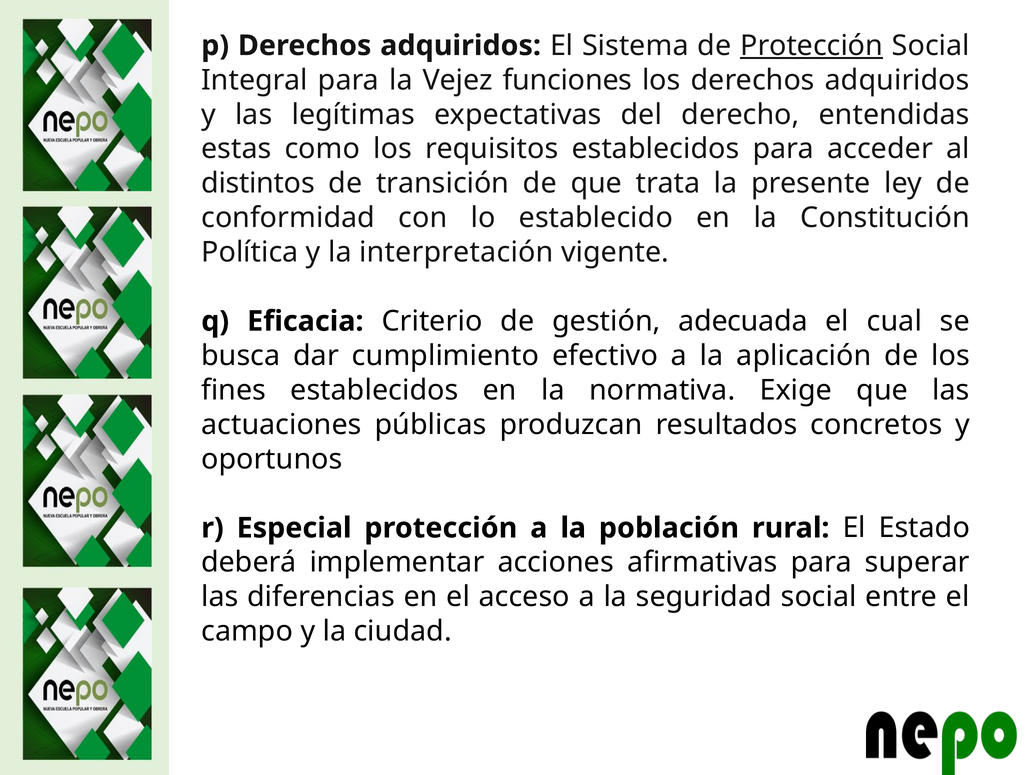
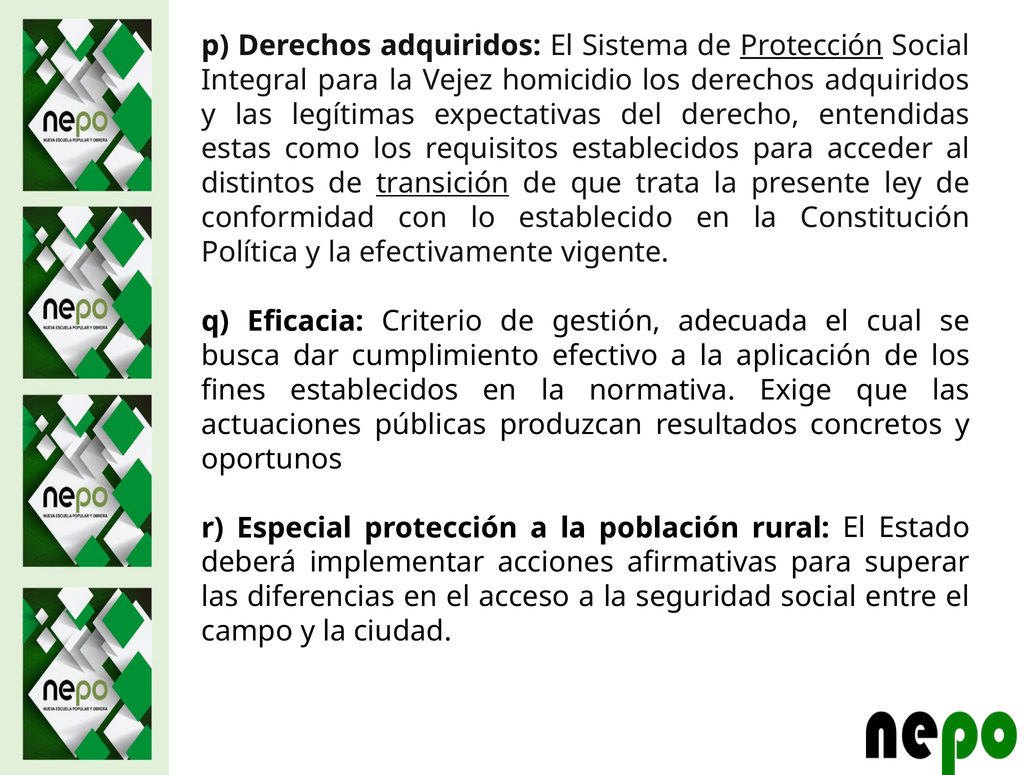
funciones: funciones -> homicidio (567, 80)
transición underline: none -> present (443, 183)
interpretación: interpretación -> efectivamente (456, 252)
